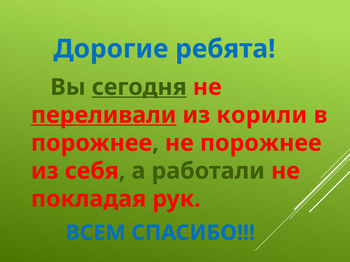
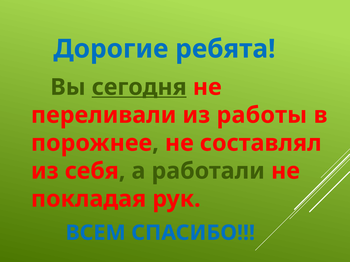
переливали underline: present -> none (104, 115)
корили: корили -> работы (262, 115)
не порожнее: порожнее -> составлял (261, 143)
